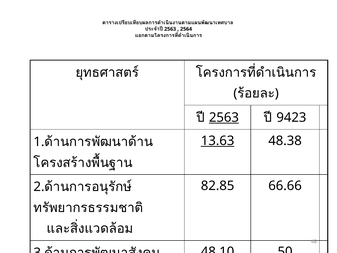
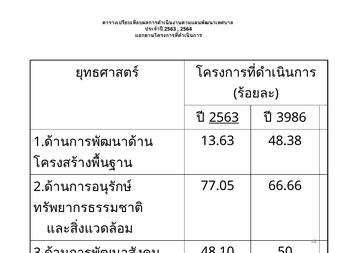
9423: 9423 -> 3986 (291, 117)
13.63 underline: present -> none (218, 141)
82.85: 82.85 -> 77.05 (218, 186)
